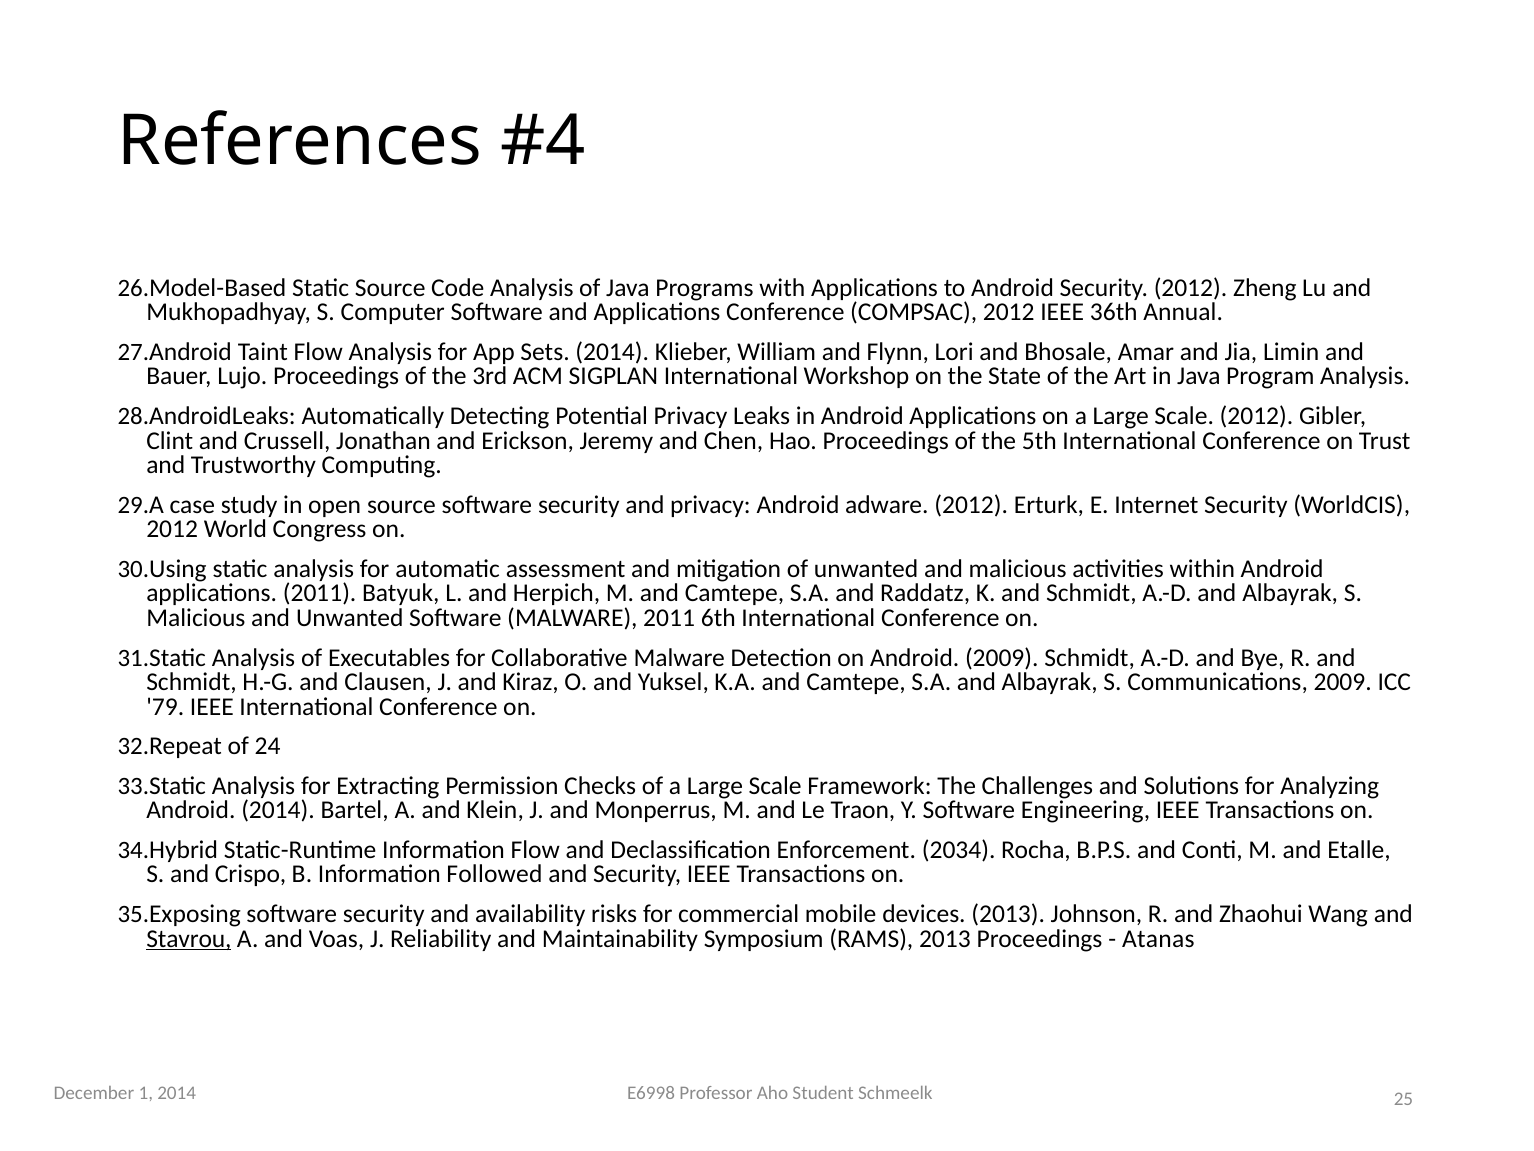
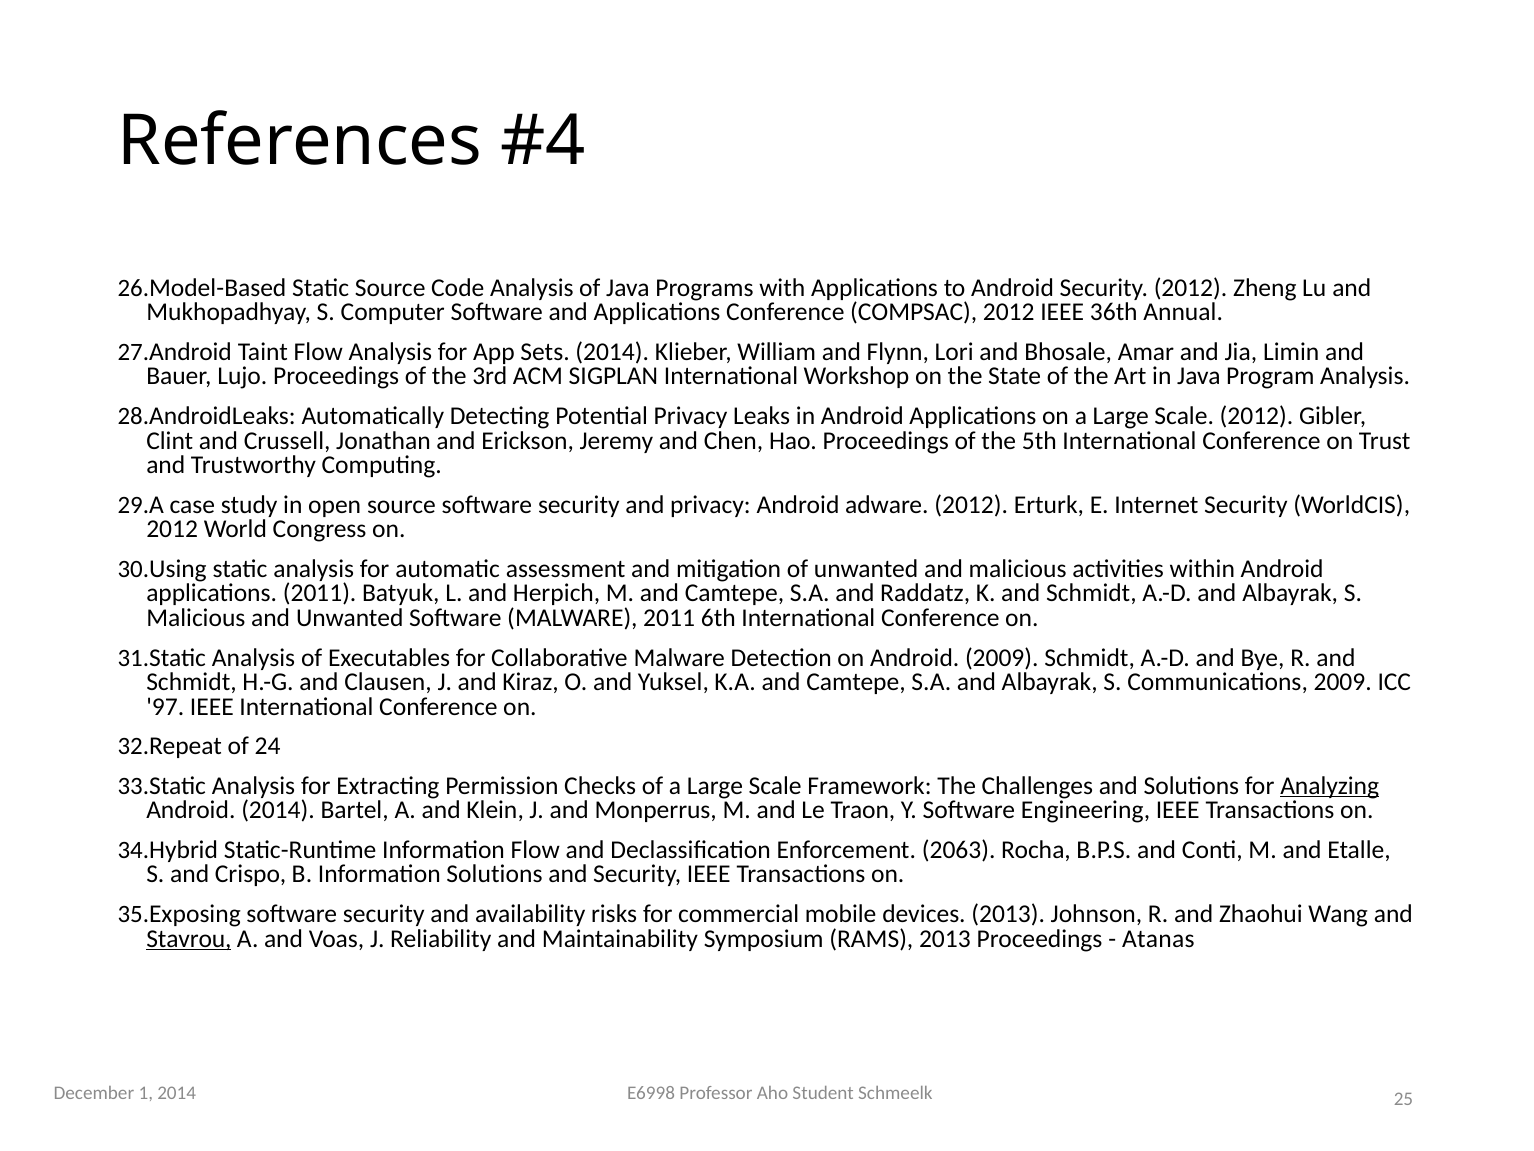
79: 79 -> 97 (165, 707)
Analyzing underline: none -> present (1330, 785)
2034: 2034 -> 2063 (959, 849)
Information Followed: Followed -> Solutions (494, 874)
